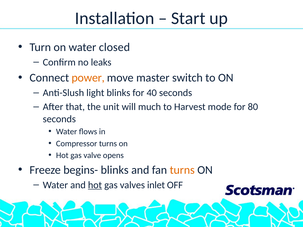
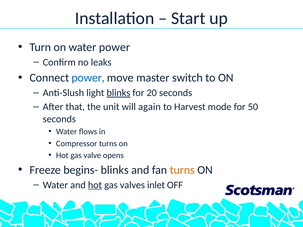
water closed: closed -> power (114, 47)
power colour: orange -> blue (88, 78)
blinks underline: none -> present (118, 93)
40: 40 -> 20 (152, 93)
much: much -> again (149, 107)
80: 80 -> 50 (253, 107)
